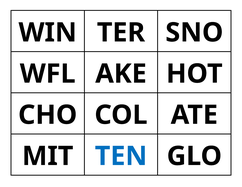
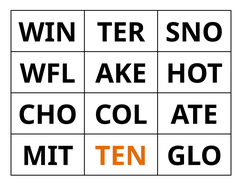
TEN colour: blue -> orange (121, 156)
